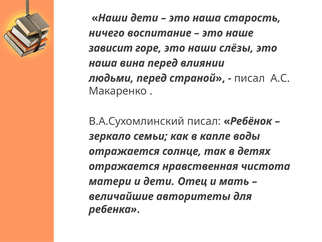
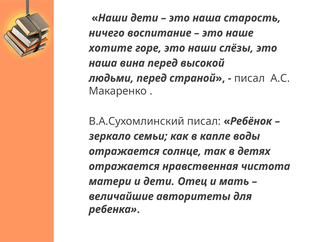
зависит: зависит -> хотите (111, 48)
влиянии: влиянии -> высокой (202, 63)
